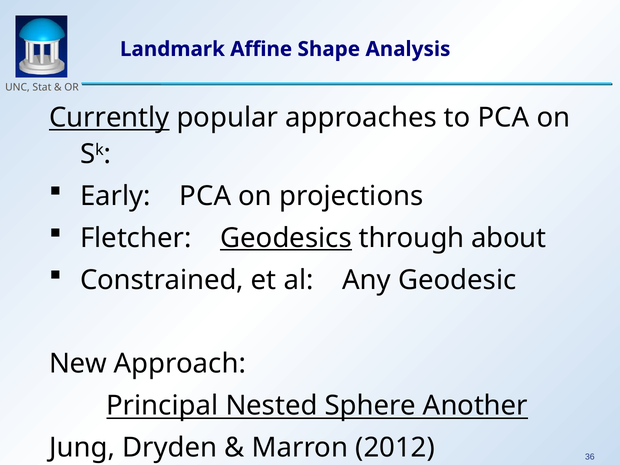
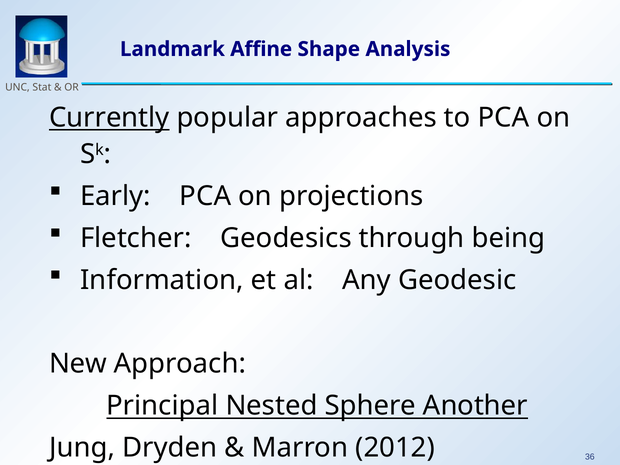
Geodesics underline: present -> none (286, 238)
about: about -> being (509, 238)
Constrained: Constrained -> Information (162, 280)
